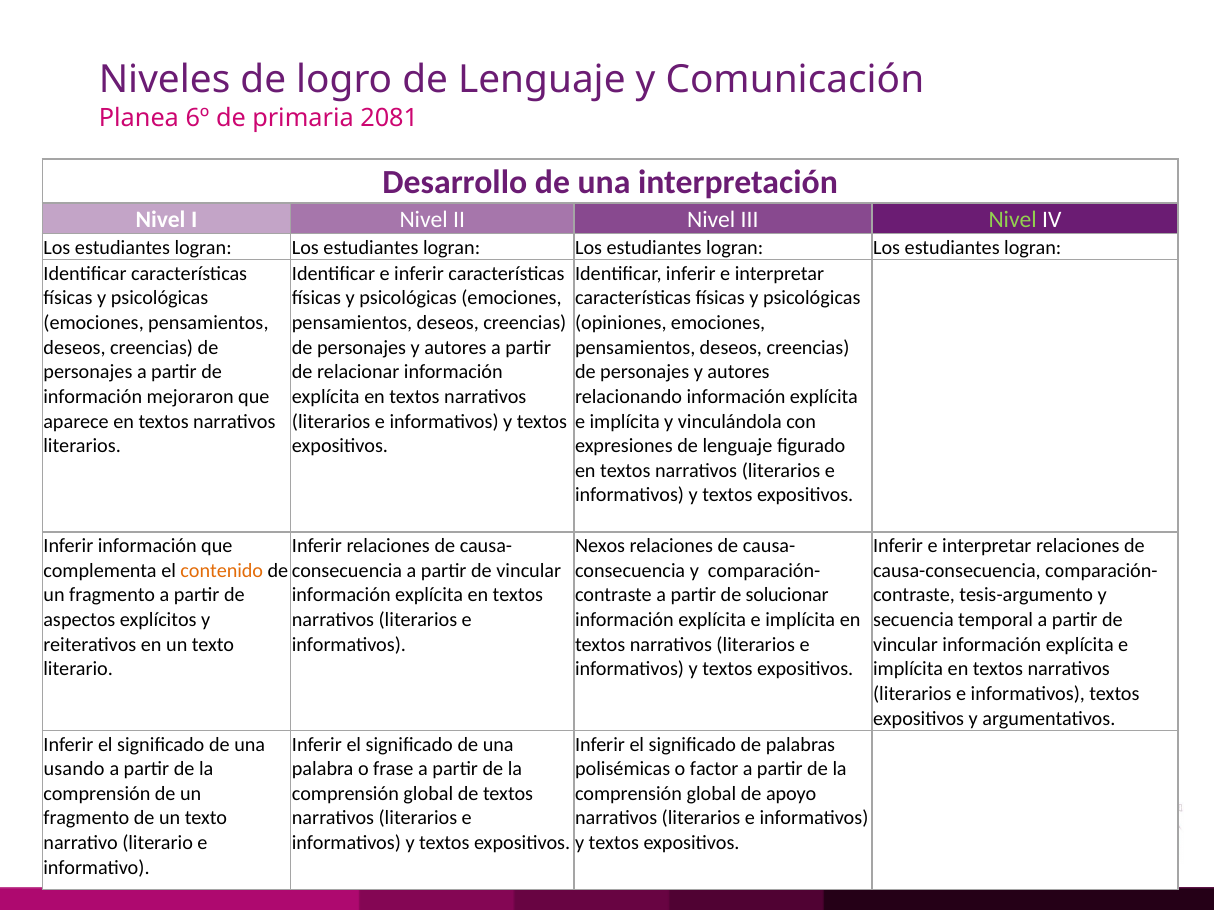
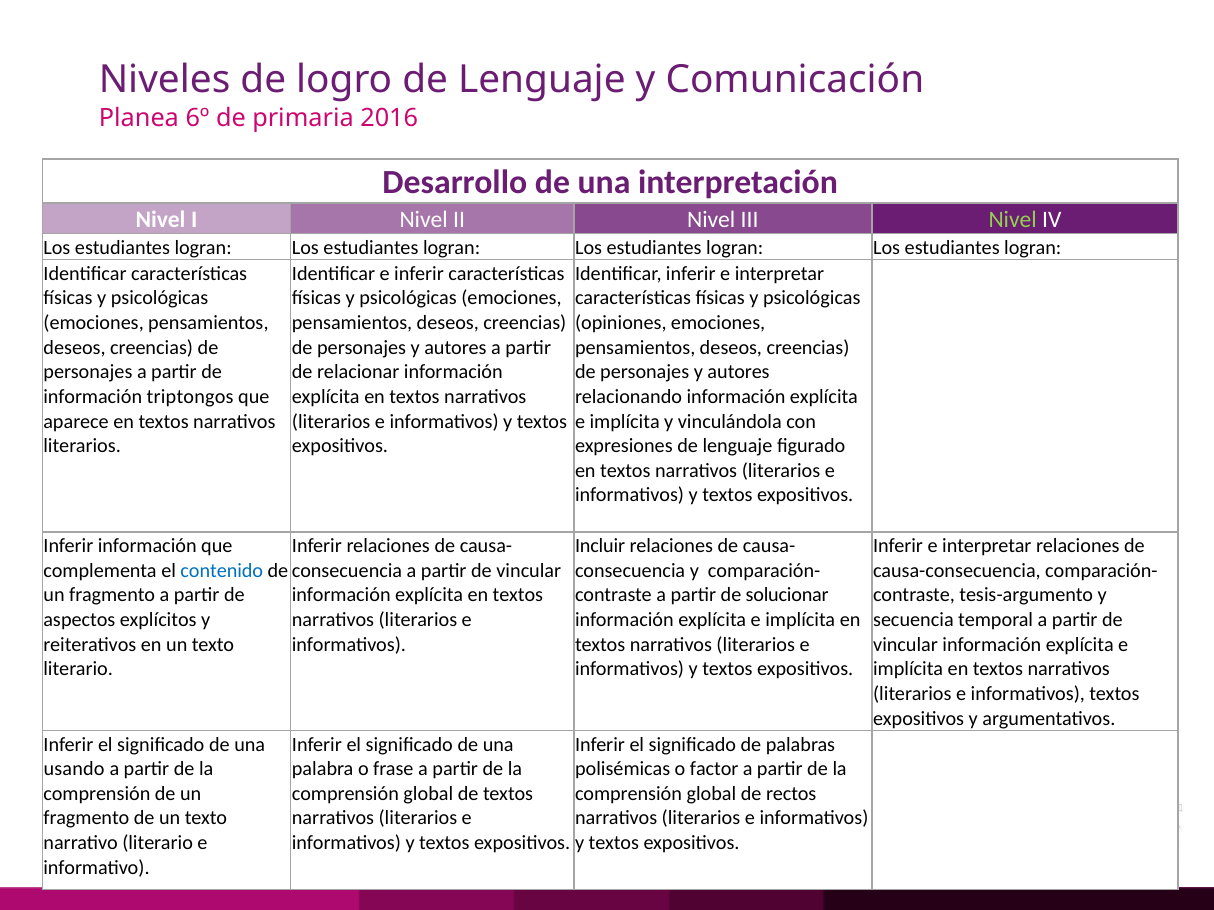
2081: 2081 -> 2016 (389, 118)
mejoraron: mejoraron -> triptongos (190, 397)
Nexos: Nexos -> Incluir (600, 546)
contenido colour: orange -> blue (222, 571)
apoyo: apoyo -> rectos (791, 794)
